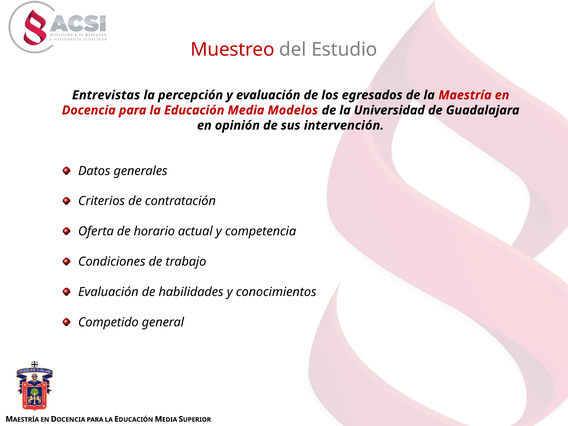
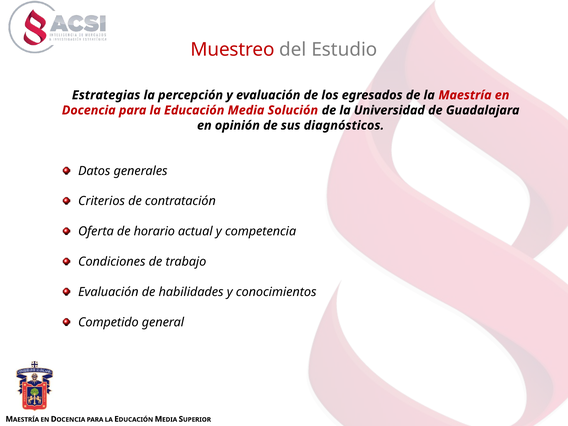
Entrevistas: Entrevistas -> Estrategias (106, 95)
Modelos: Modelos -> Solución (293, 110)
intervención: intervención -> diagnósticos (344, 125)
